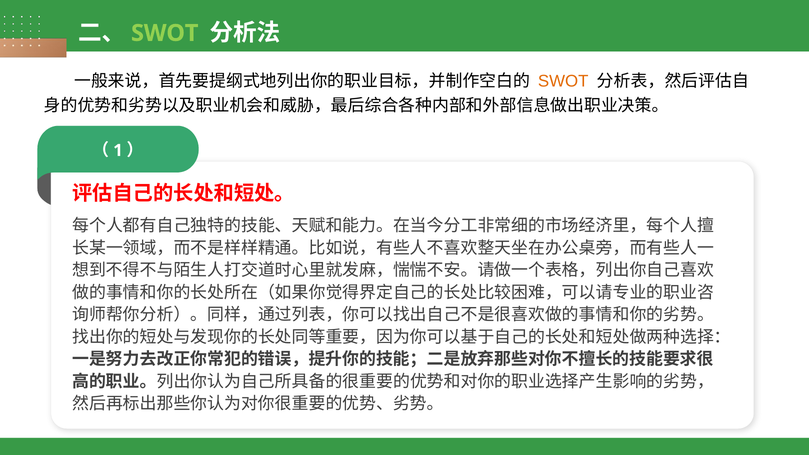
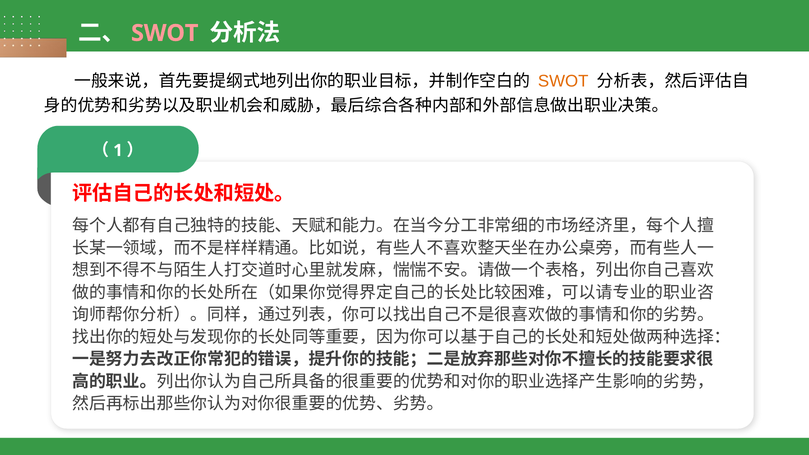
SWOT colour: light green -> pink (165, 33)
